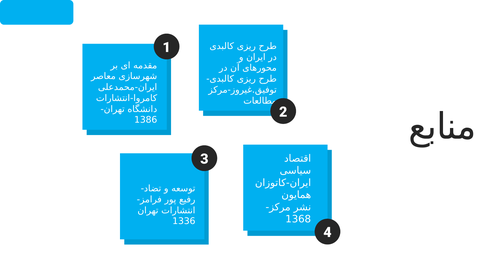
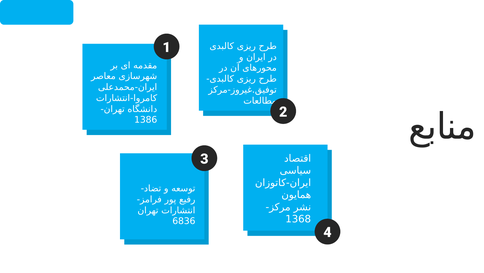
1336: 1336 -> 6836 (184, 221)
